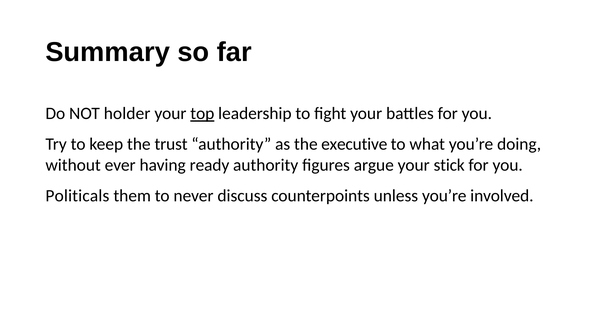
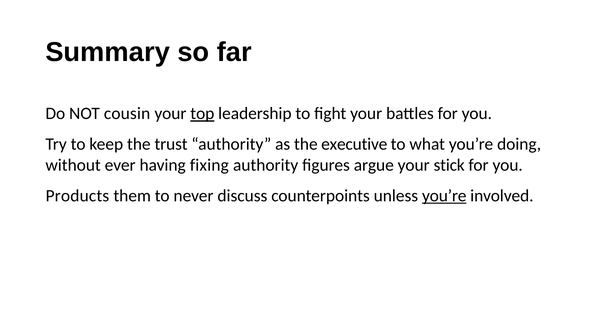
holder: holder -> cousin (127, 114)
ready: ready -> fixing (209, 165)
Politicals: Politicals -> Products (77, 196)
you’re underline: none -> present (444, 196)
